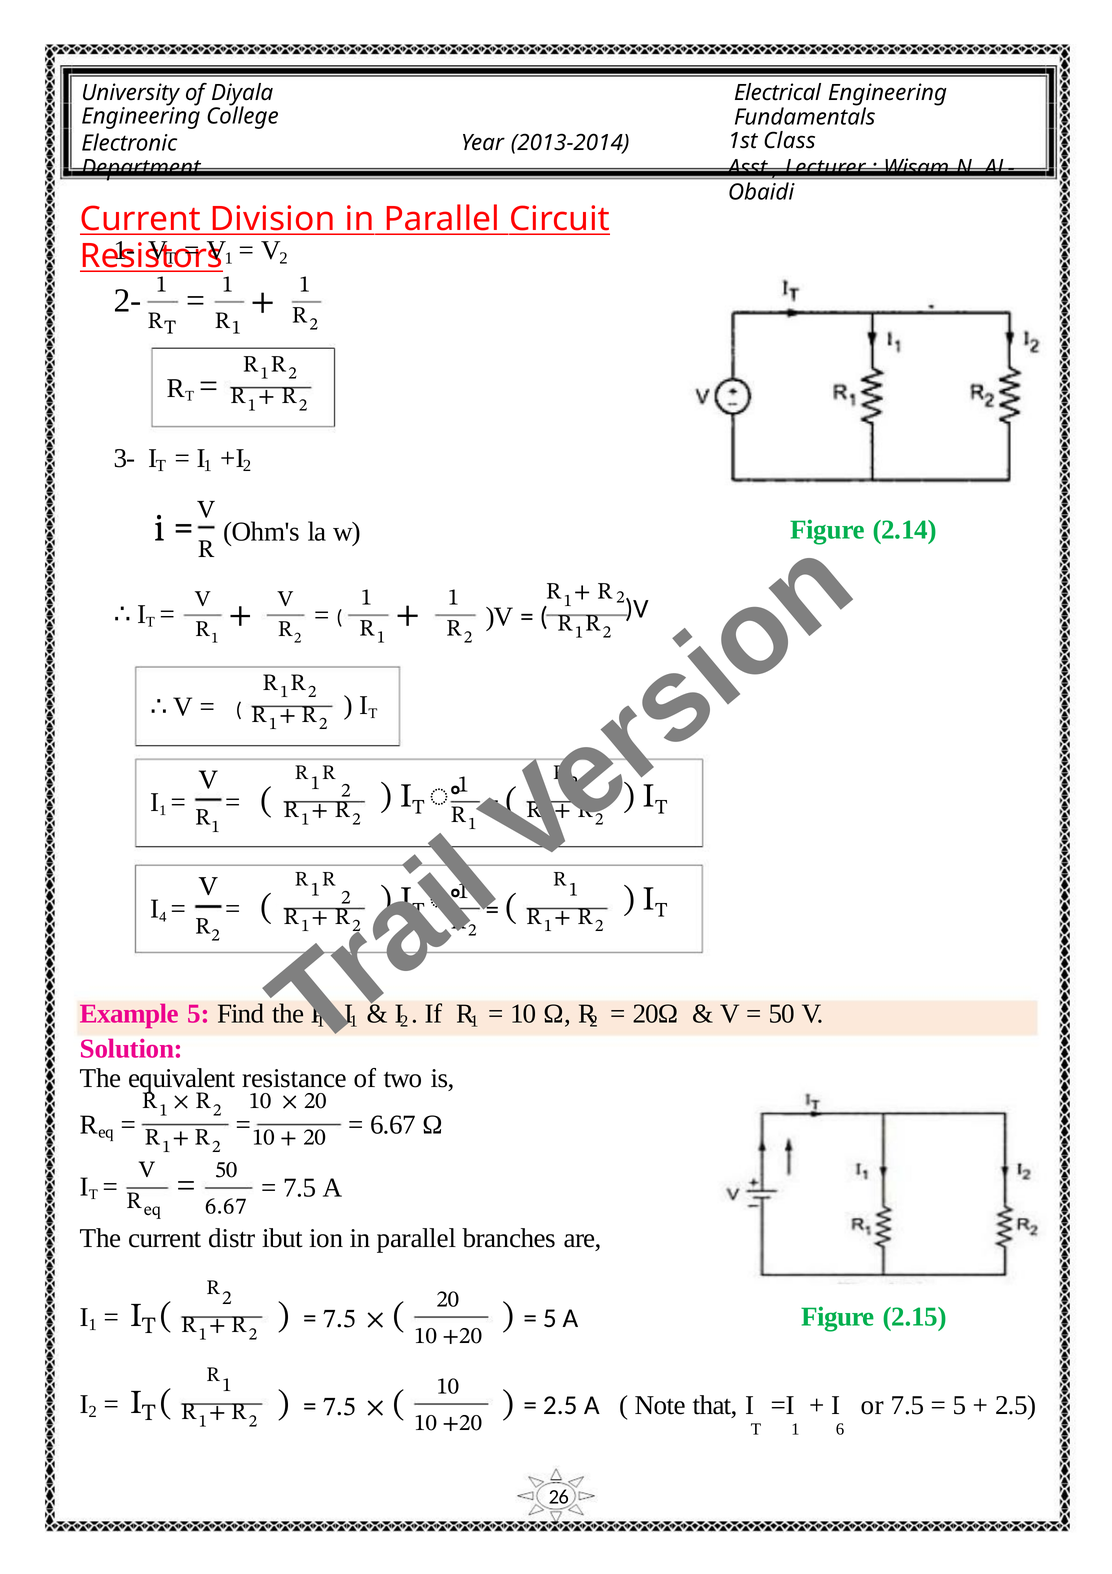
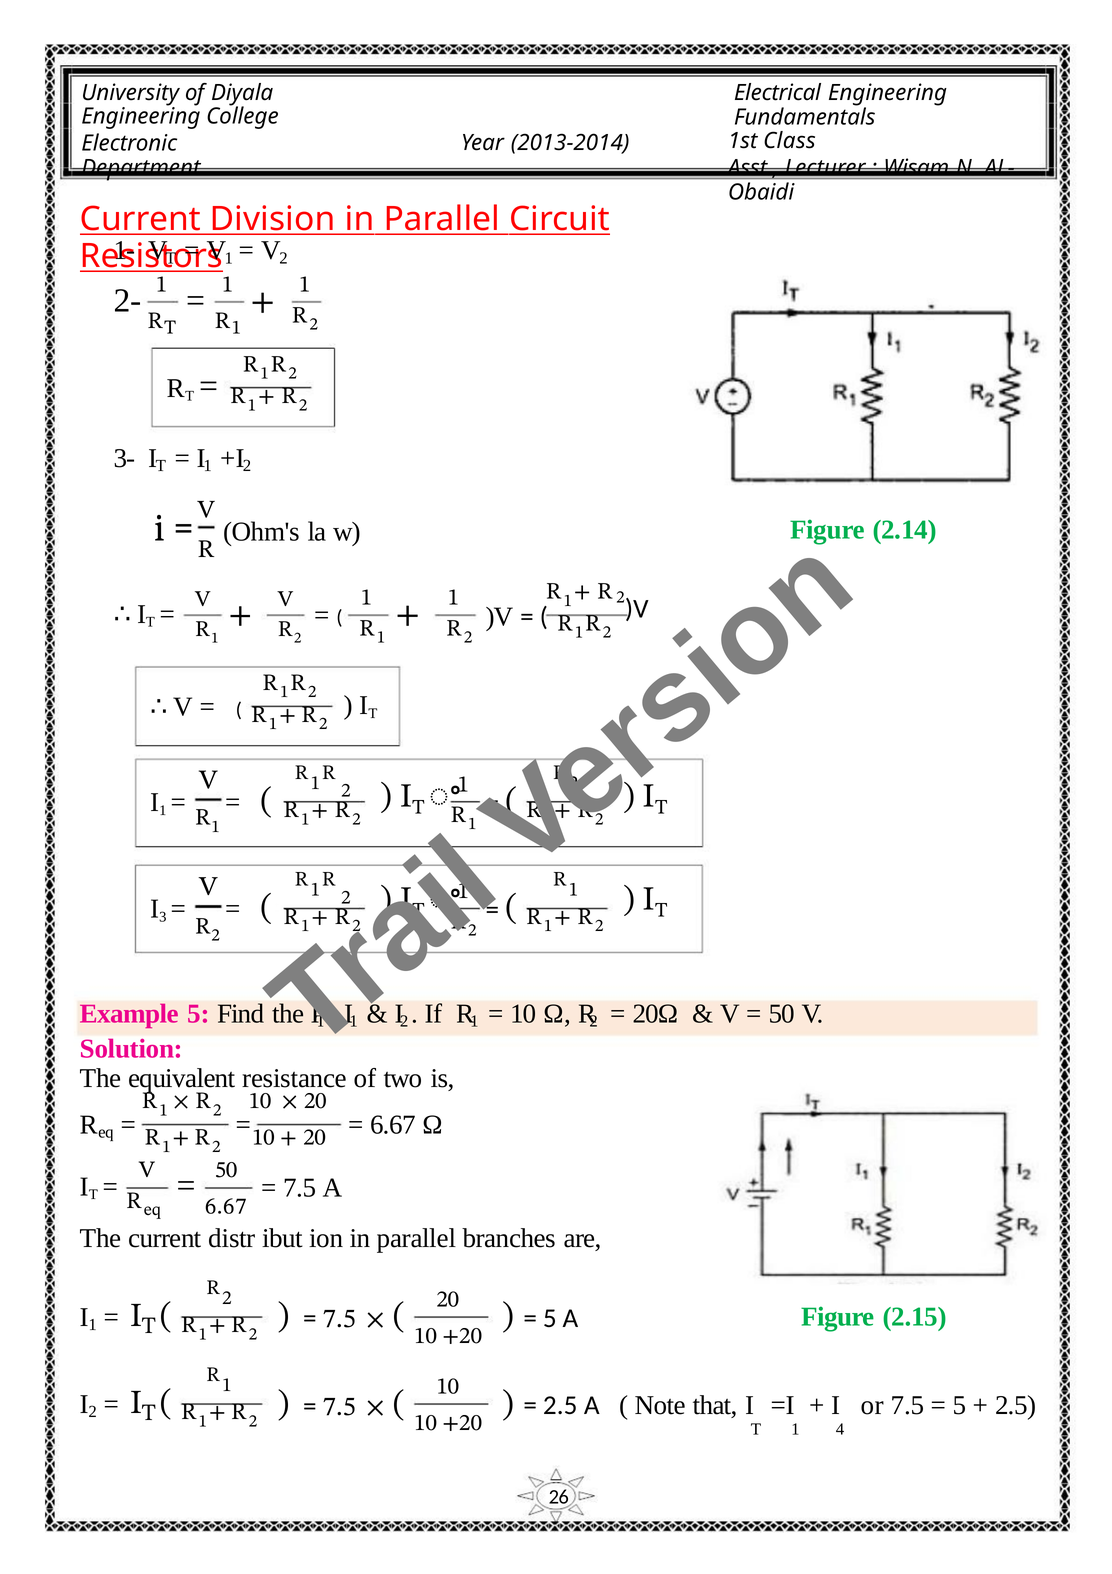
4: 4 -> 3 (163, 917)
6: 6 -> 4 (840, 1429)
